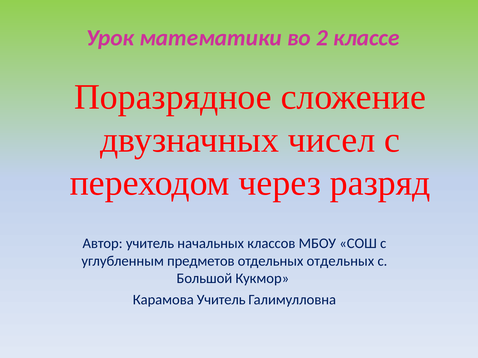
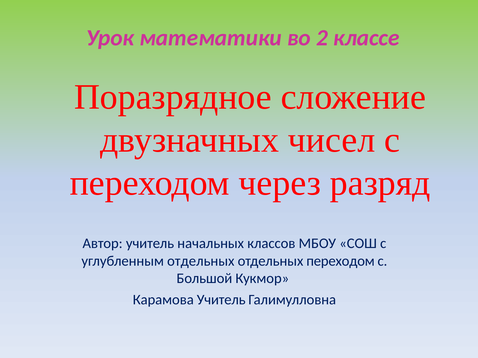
углубленным предметов: предметов -> отдельных (201, 261)
отдельных отдельных: отдельных -> переходом (341, 261)
